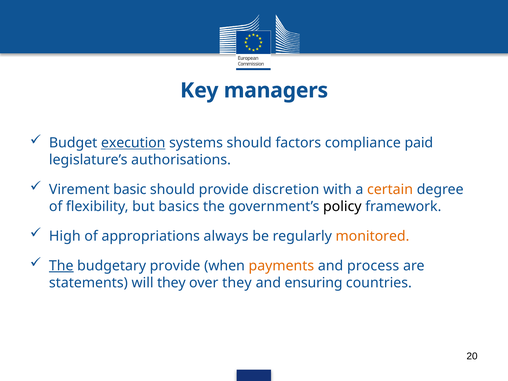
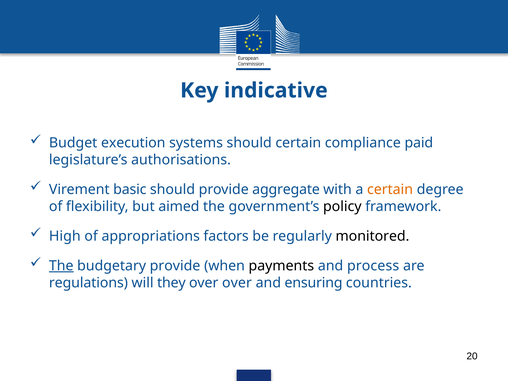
managers: managers -> indicative (276, 90)
execution underline: present -> none (133, 143)
should factors: factors -> certain (298, 143)
discretion: discretion -> aggregate (286, 190)
basics: basics -> aimed (179, 206)
always: always -> factors (226, 236)
monitored colour: orange -> black (372, 236)
payments colour: orange -> black (281, 266)
statements: statements -> regulations (88, 283)
over they: they -> over (237, 283)
